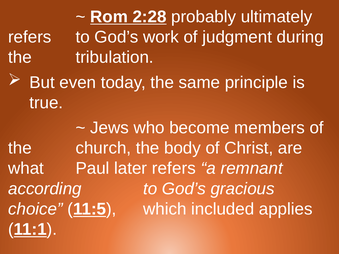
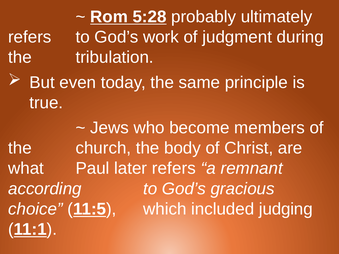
2:28: 2:28 -> 5:28 (149, 17)
applies: applies -> judging (286, 209)
